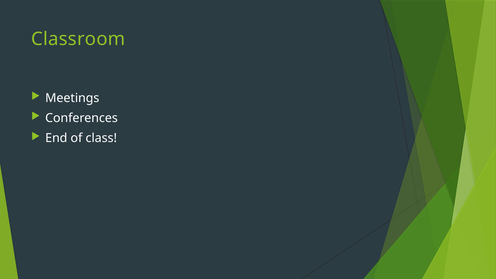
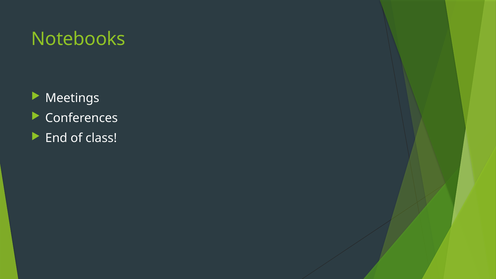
Classroom: Classroom -> Notebooks (78, 39)
